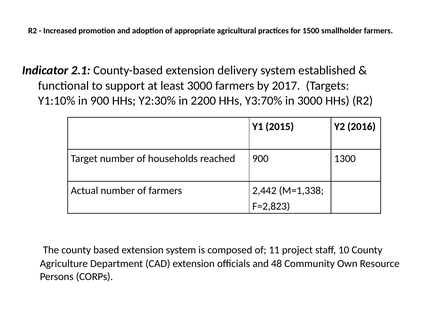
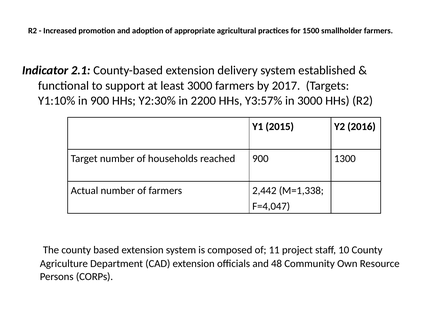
Y3:70%: Y3:70% -> Y3:57% (264, 101)
F=2,823: F=2,823 -> F=4,047 (271, 206)
